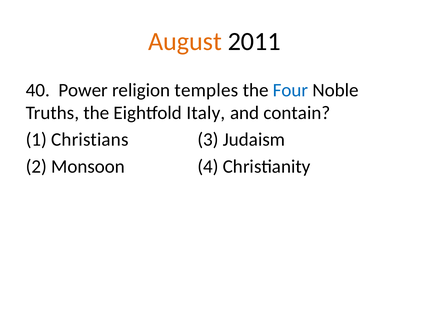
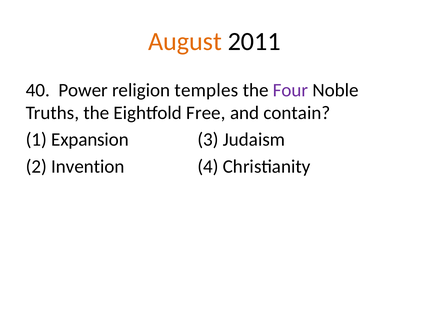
Four colour: blue -> purple (291, 90)
Italy: Italy -> Free (206, 113)
Christians: Christians -> Expansion (90, 140)
Monsoon: Monsoon -> Invention (88, 166)
